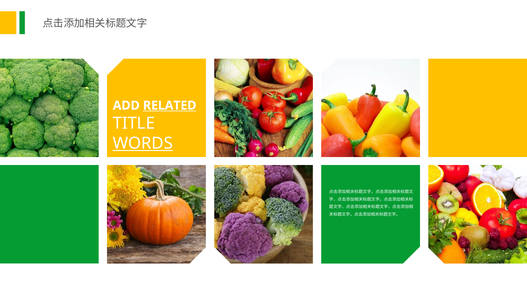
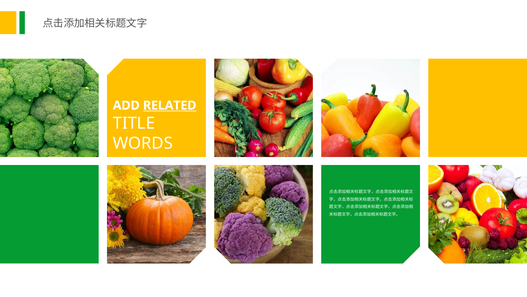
WORDS underline: present -> none (143, 143)
